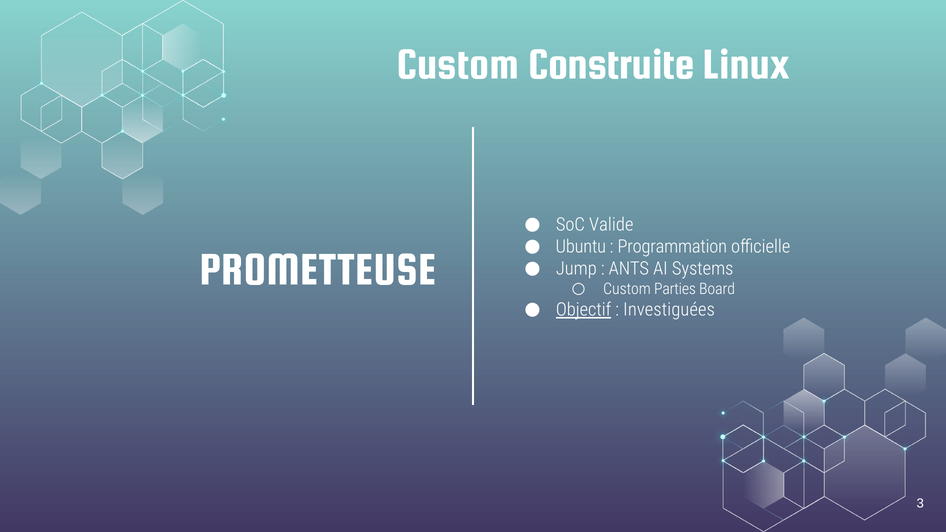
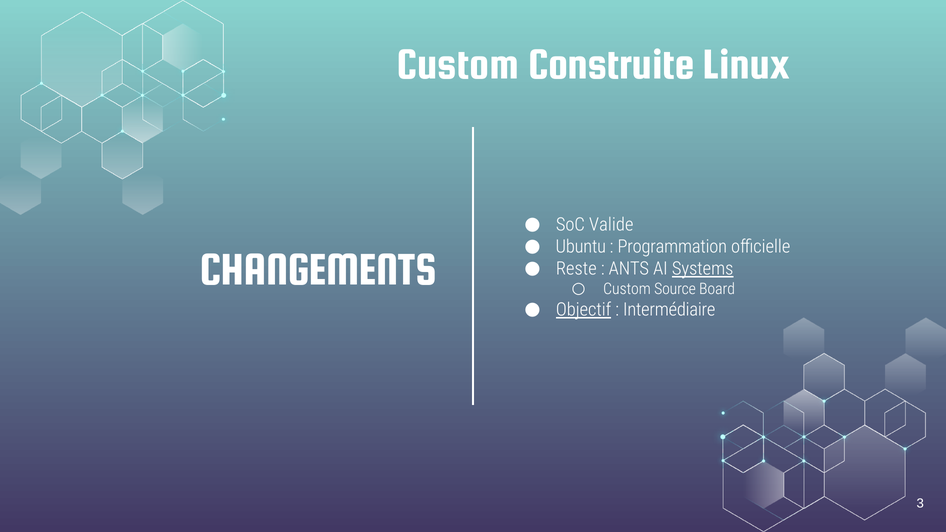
PROMETTEUSE: PROMETTEUSE -> CHANGEMENTS (318, 269)
Jump: Jump -> Reste (576, 269)
Systems underline: none -> present (703, 269)
Parties: Parties -> Source (675, 289)
Investiguées: Investiguées -> Intermédiaire (669, 310)
